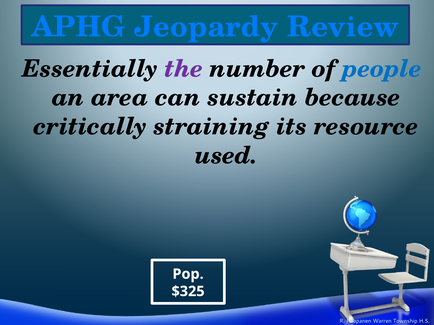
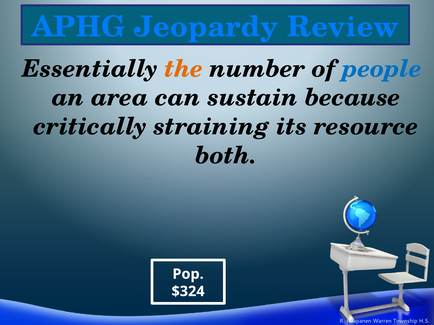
the colour: purple -> orange (184, 69)
used: used -> both (226, 156)
$325: $325 -> $324 (188, 292)
